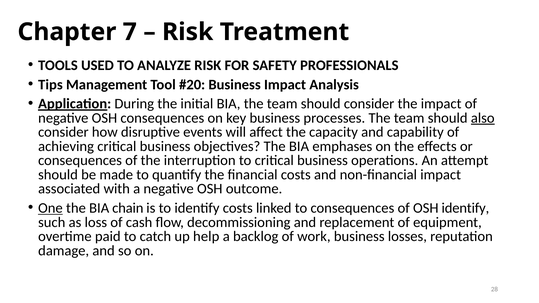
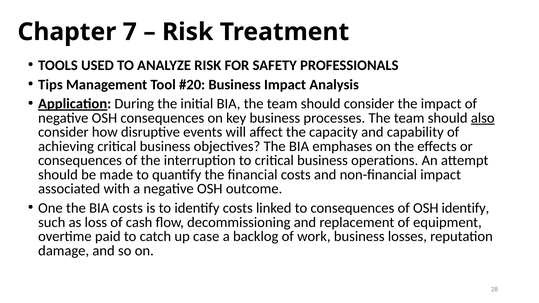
One underline: present -> none (50, 208)
BIA chain: chain -> costs (128, 208)
help: help -> case (206, 237)
